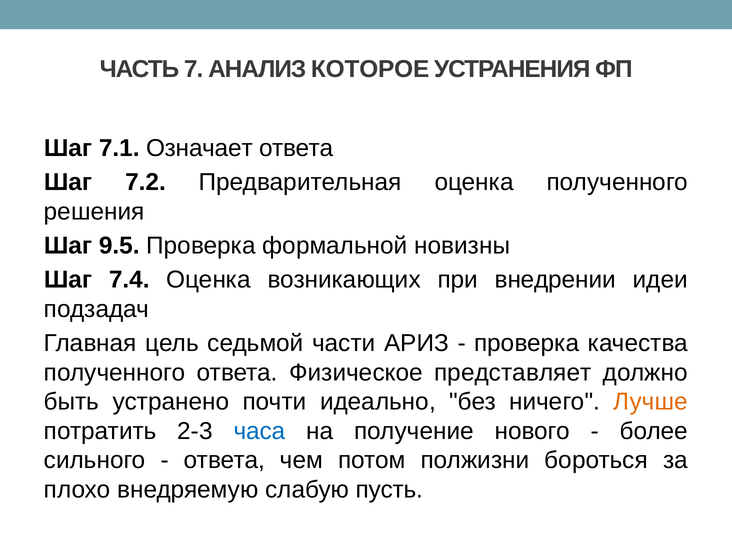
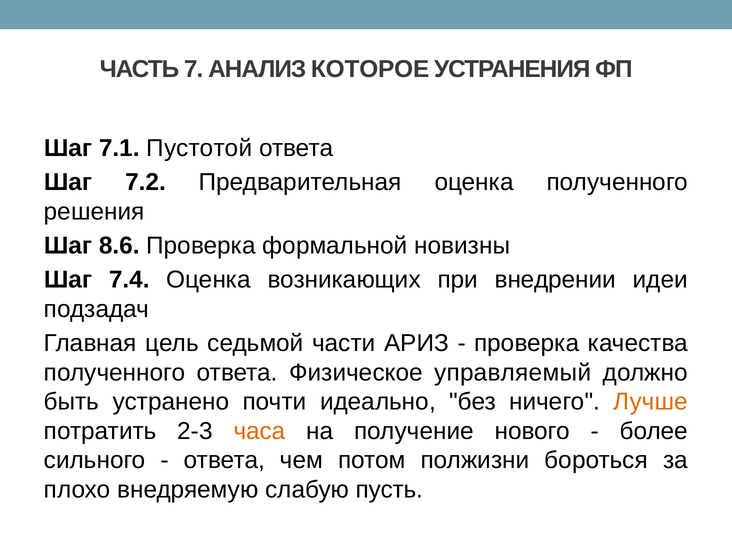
Означает: Означает -> Пустотой (199, 148)
9.5: 9.5 -> 8.6 (119, 246)
представляет: представляет -> управляемый (513, 373)
часа colour: blue -> orange (260, 431)
